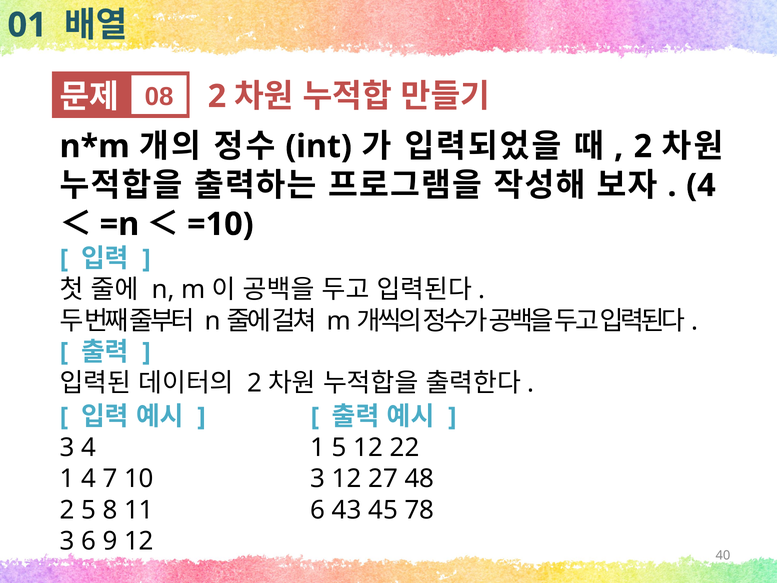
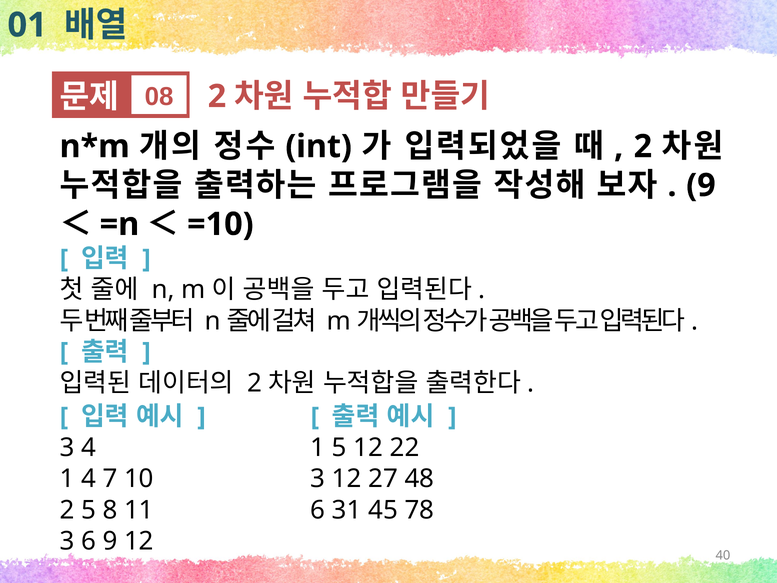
4: 4 -> 9 (701, 185)
43: 43 -> 31 (347, 510)
